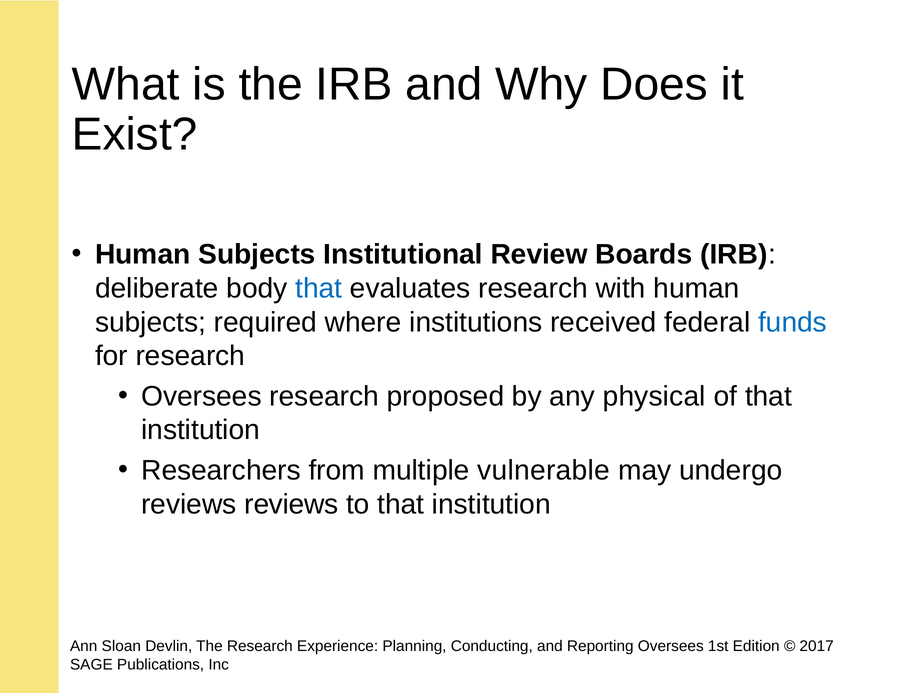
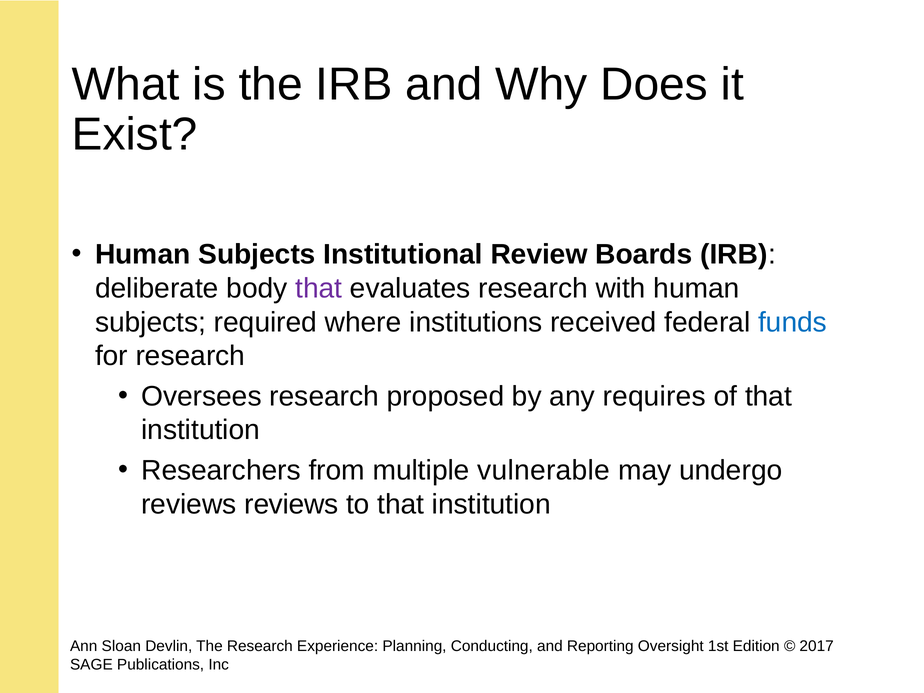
that colour: blue -> purple (319, 288)
physical: physical -> requires (654, 396)
Oversees: Oversees -> Oversight (671, 646)
